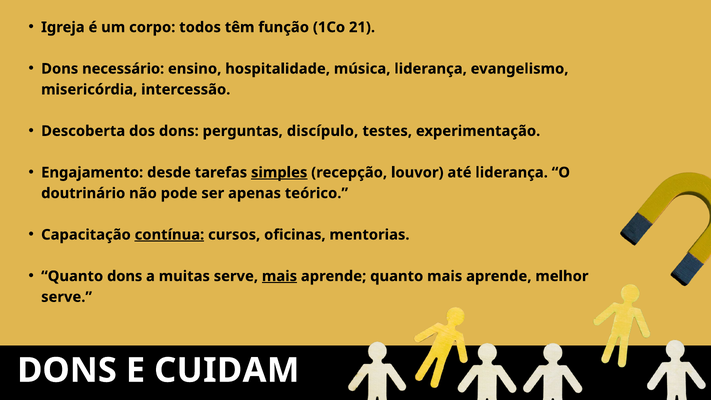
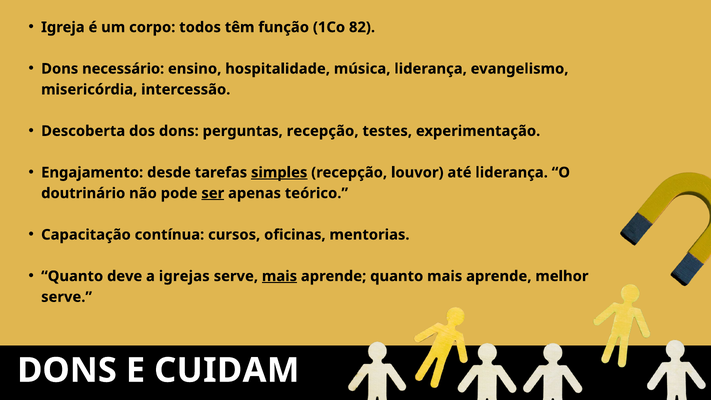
21: 21 -> 82 (362, 27)
perguntas discípulo: discípulo -> recepção (323, 131)
ser underline: none -> present (213, 193)
contínua underline: present -> none (169, 235)
Quanto dons: dons -> deve (125, 276)
muitas: muitas -> igrejas (184, 276)
